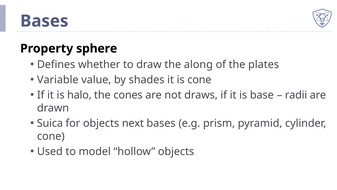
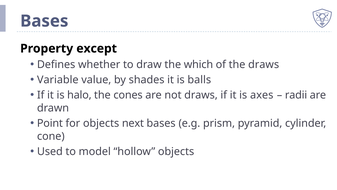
sphere: sphere -> except (97, 48)
along: along -> which (198, 64)
the plates: plates -> draws (264, 64)
is cone: cone -> balls (199, 80)
base: base -> axes (262, 95)
Suica: Suica -> Point (50, 123)
